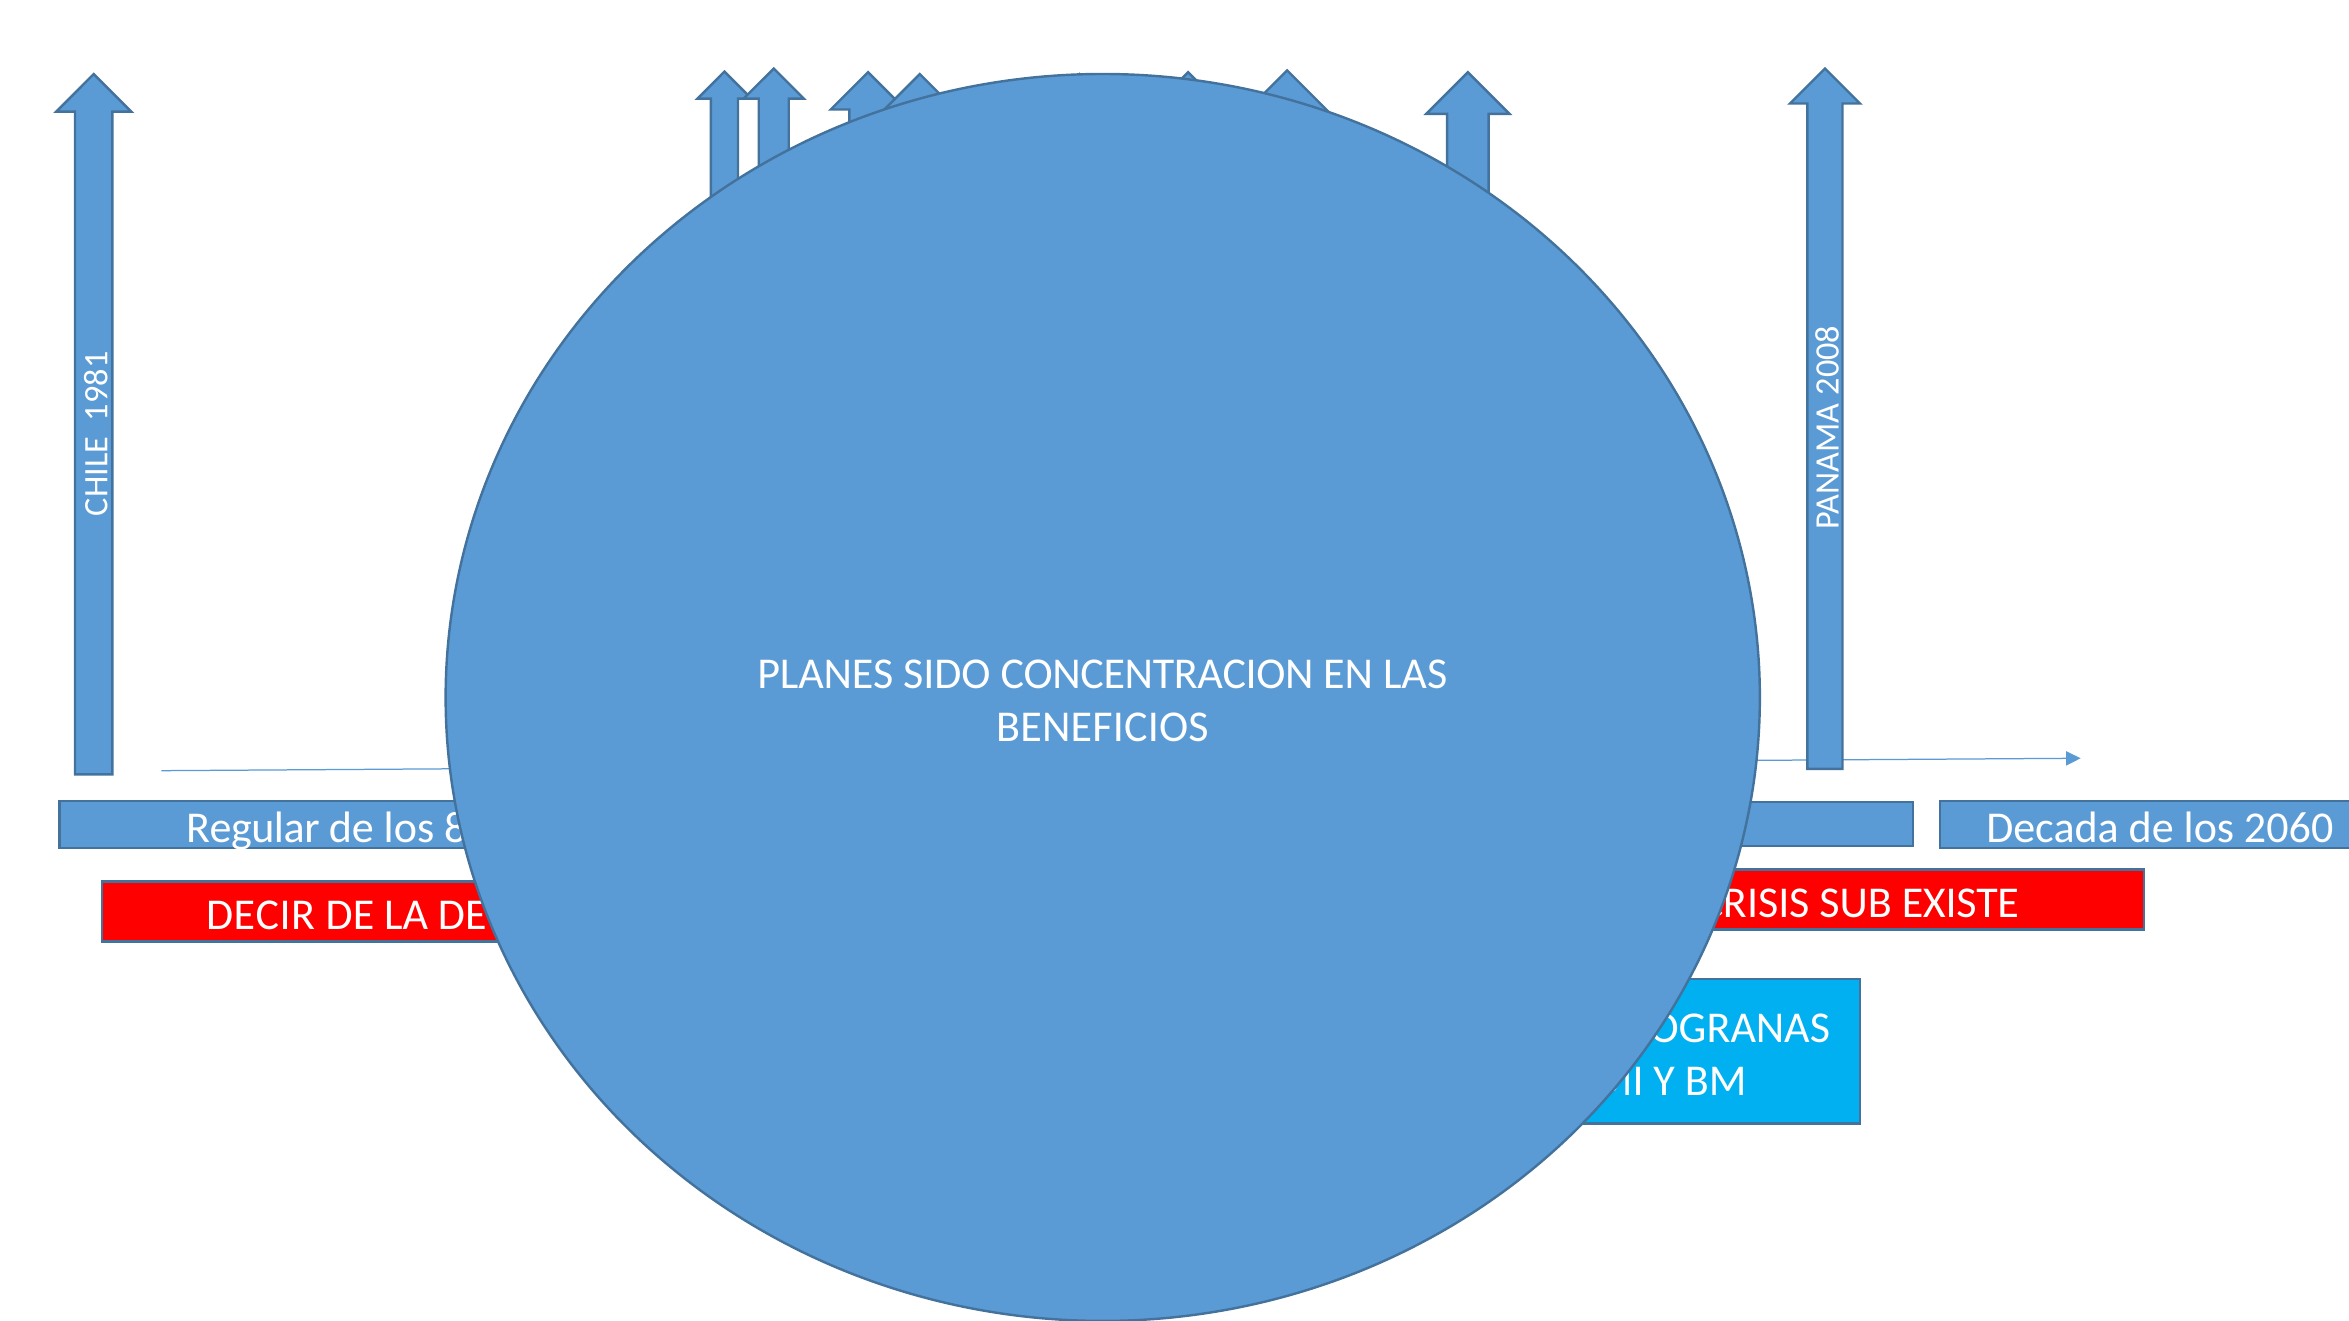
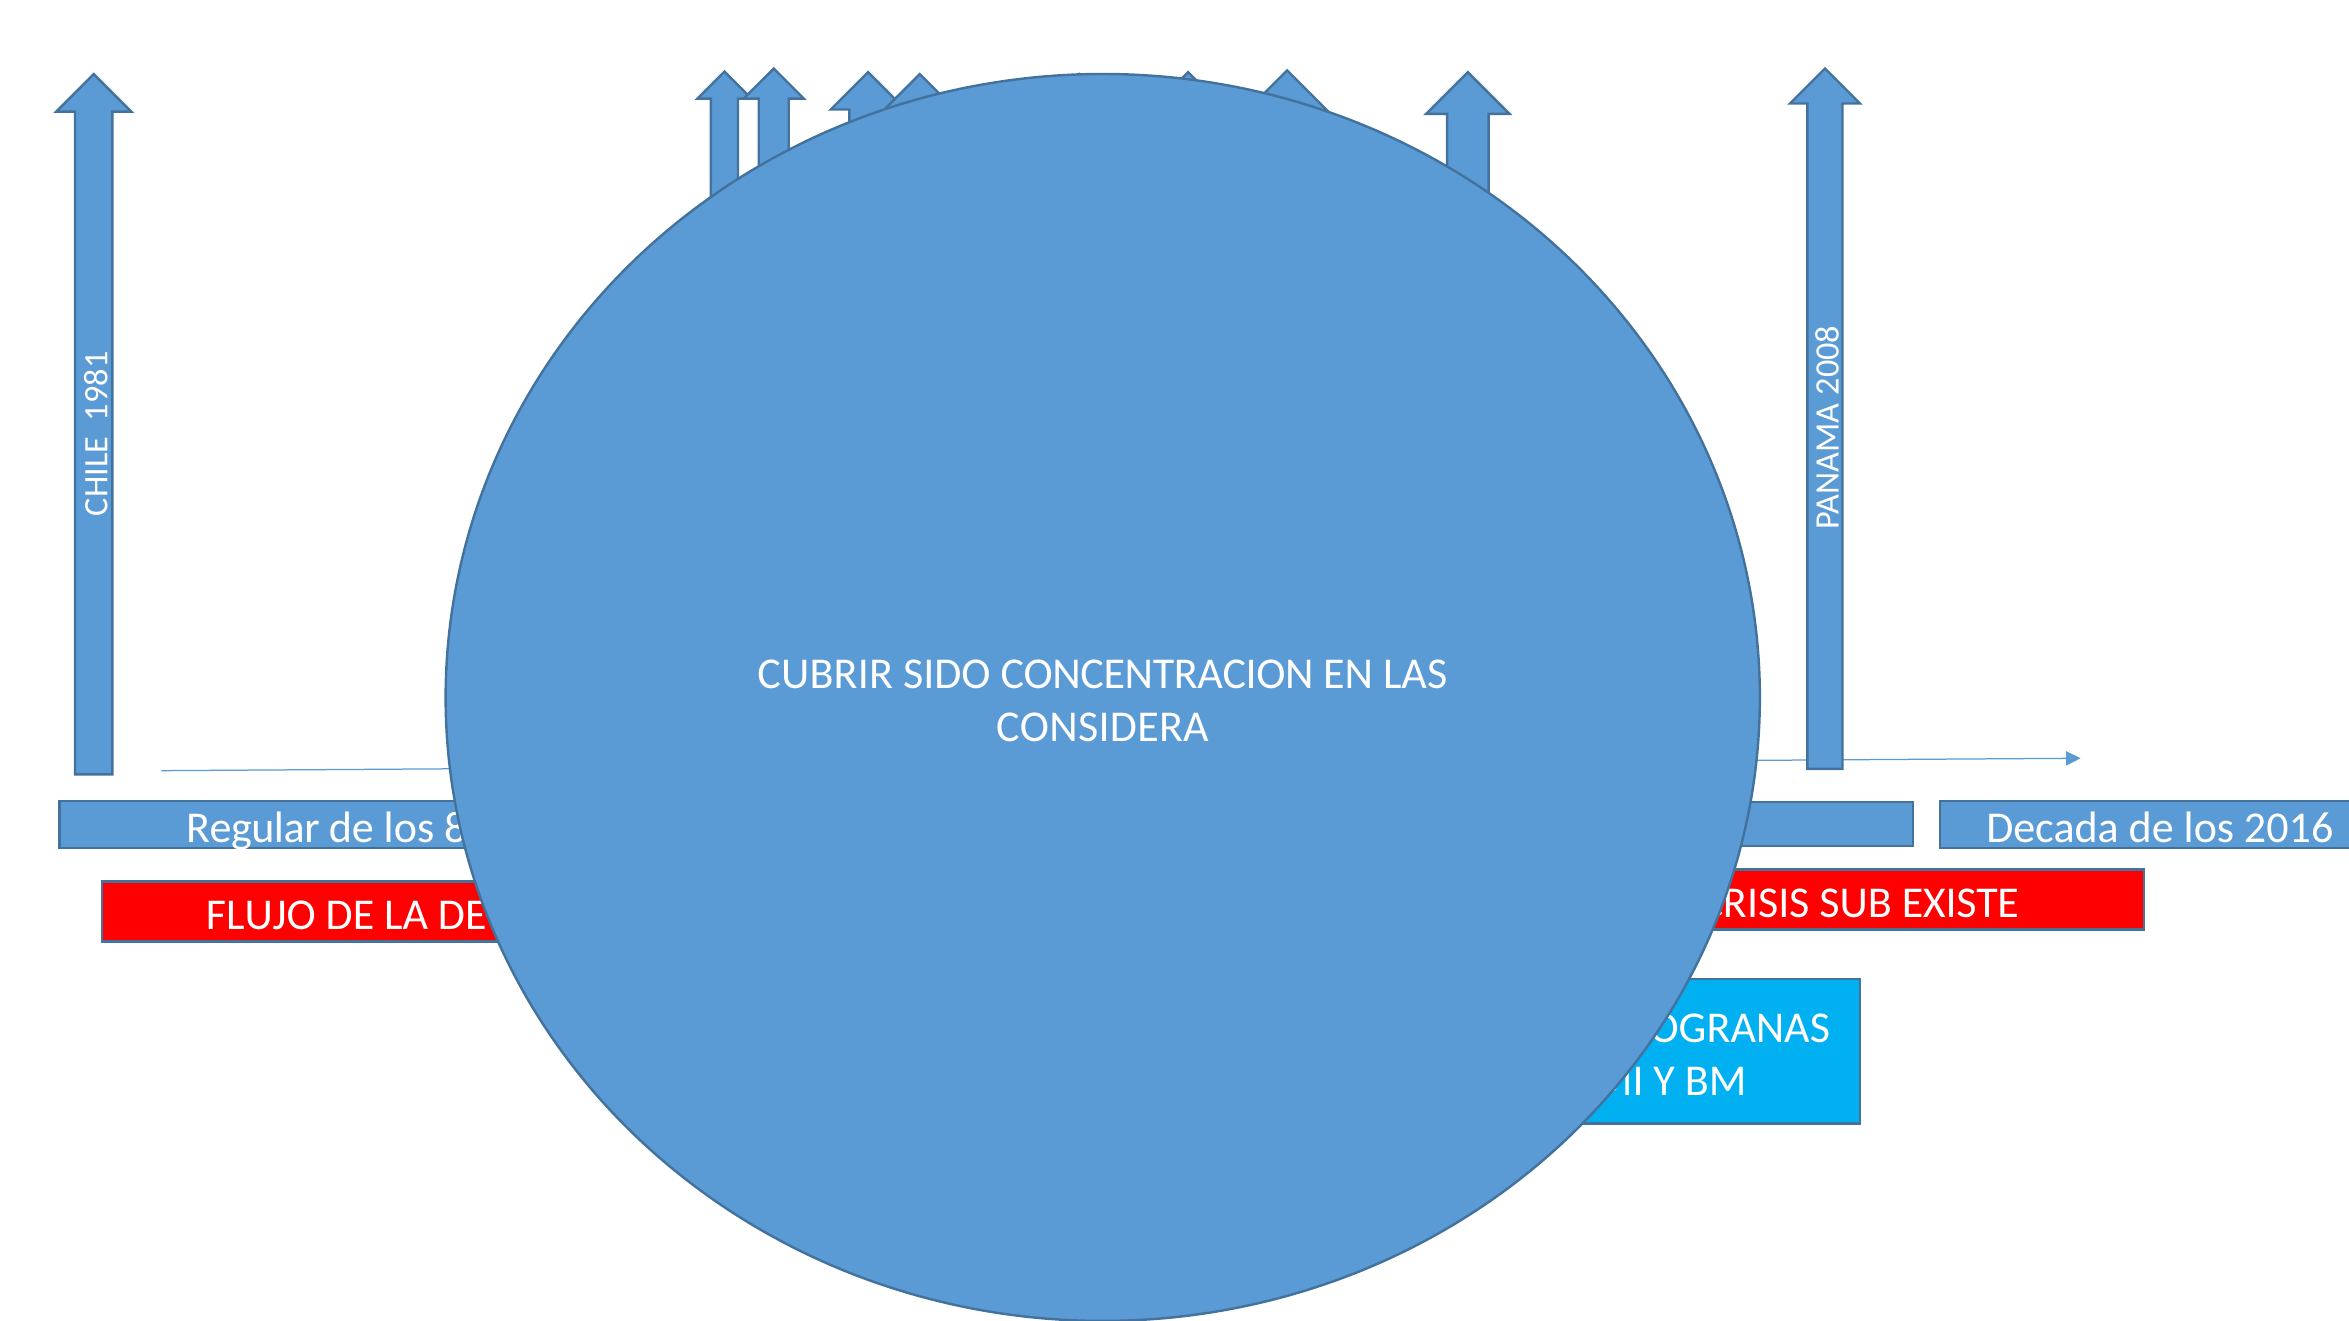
PLANES: PLANES -> CUBRIR (825, 674)
BENEFICIOS: BENEFICIOS -> CONSIDERA (1102, 727)
2060: 2060 -> 2016 (2289, 828)
DECIR: DECIR -> FLUJO (261, 915)
